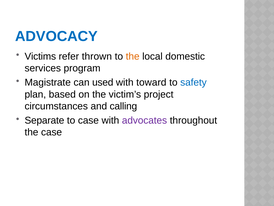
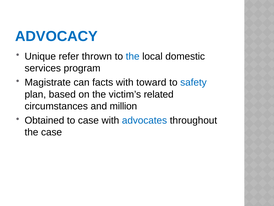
Victims: Victims -> Unique (40, 56)
the colour: orange -> blue (133, 56)
used: used -> facts (103, 82)
project: project -> related (159, 94)
calling: calling -> million (123, 106)
Separate: Separate -> Obtained (44, 120)
advocates colour: purple -> blue (144, 120)
